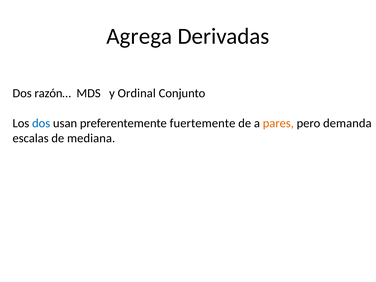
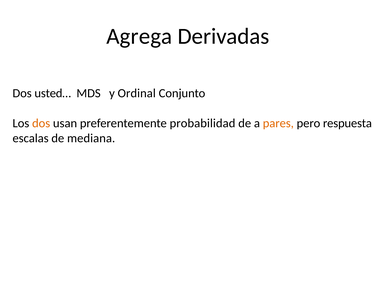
razón…: razón… -> usted… (53, 93)
dos colour: blue -> orange (41, 123)
fuertemente: fuertemente -> probabilidad (203, 123)
demanda: demanda -> respuesta (347, 123)
